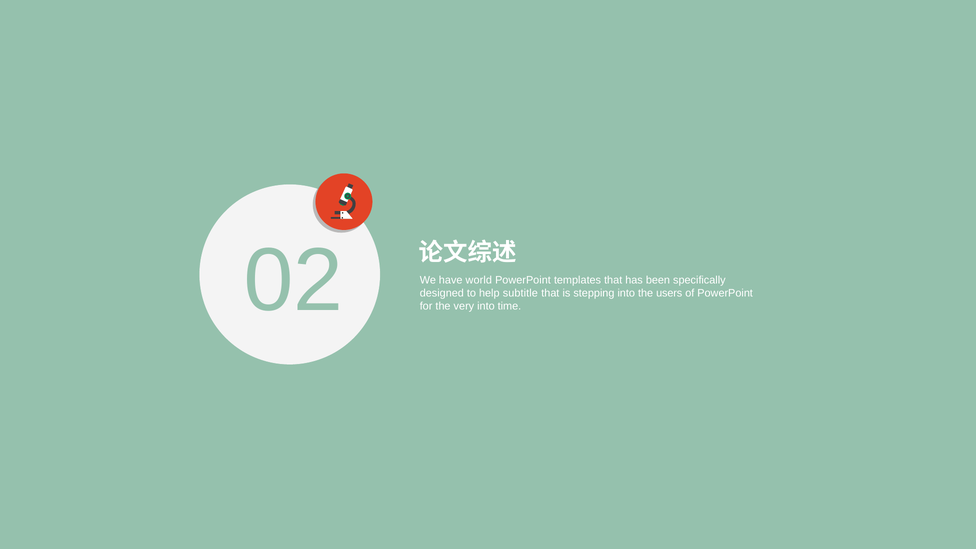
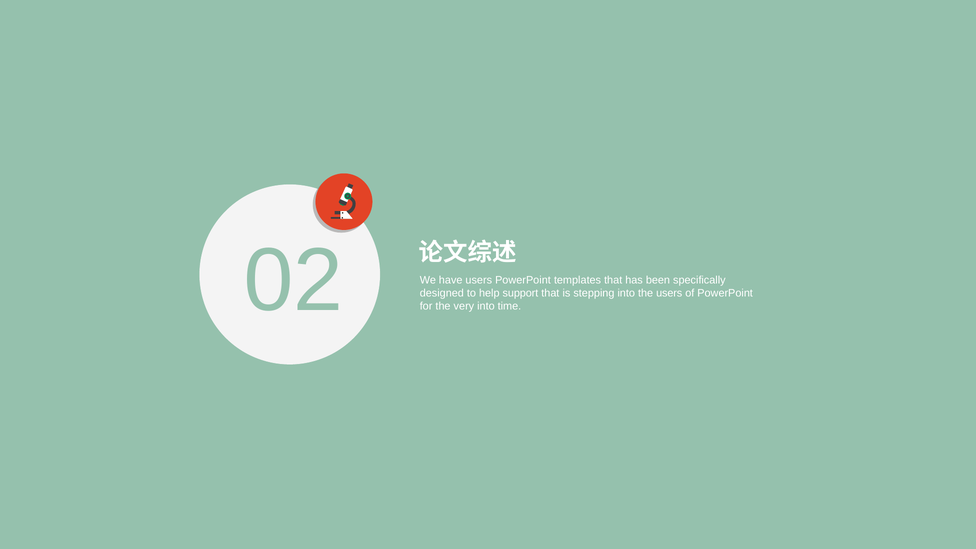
have world: world -> users (479, 280)
subtitle: subtitle -> support (520, 293)
